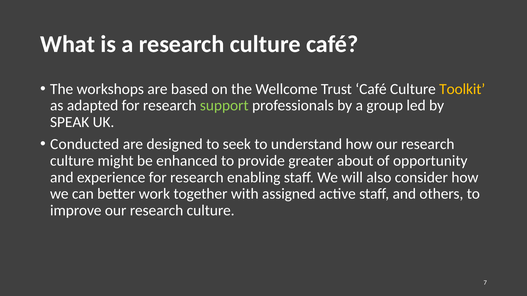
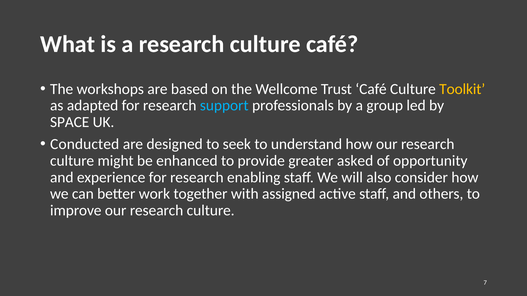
support colour: light green -> light blue (224, 106)
SPEAK: SPEAK -> SPACE (70, 122)
about: about -> asked (355, 161)
